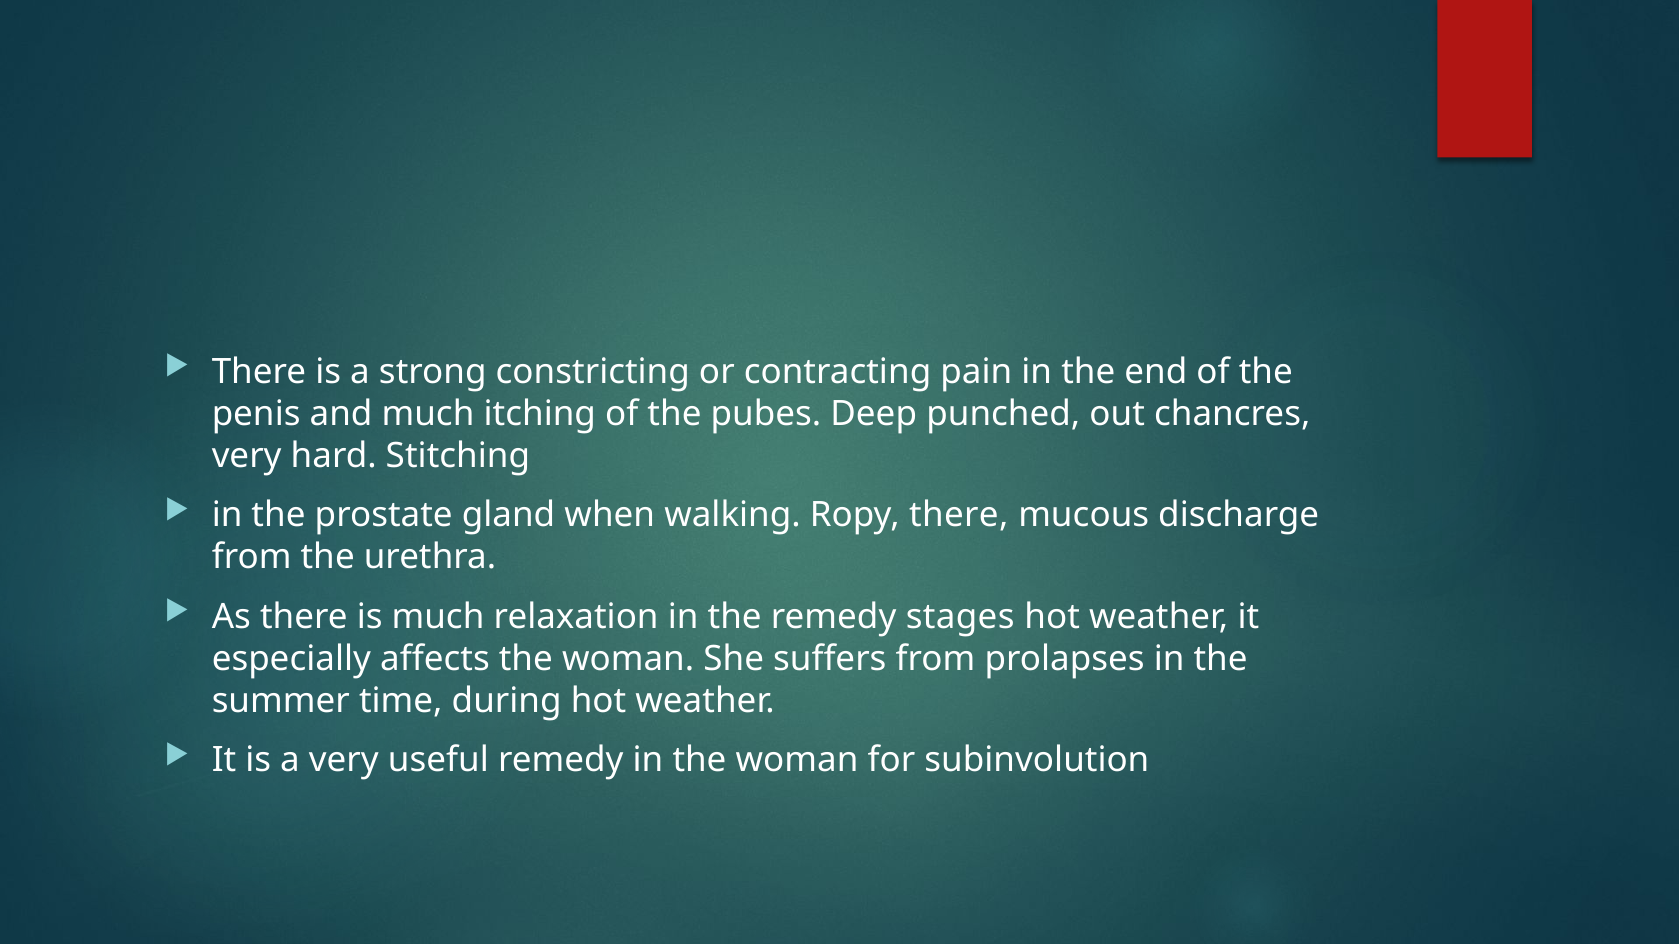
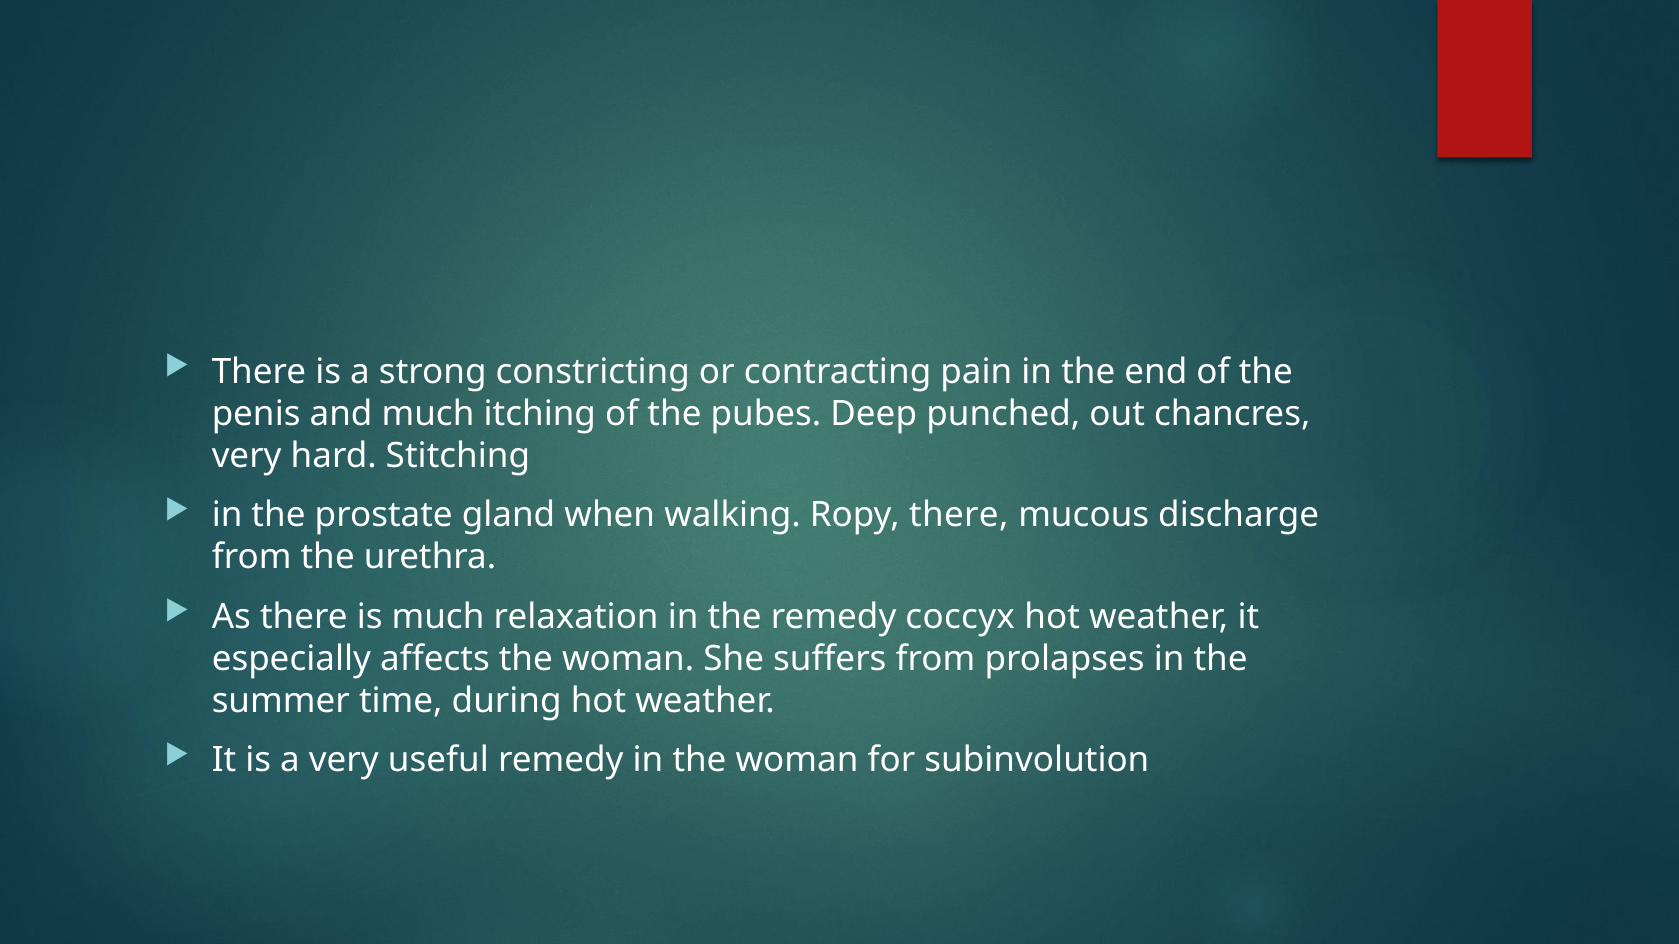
stages: stages -> coccyx (960, 617)
